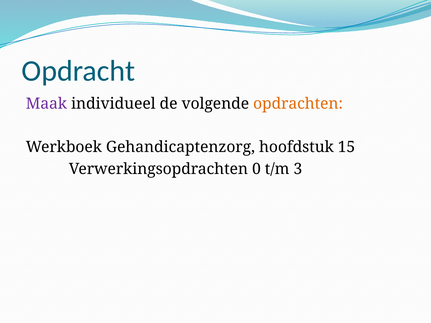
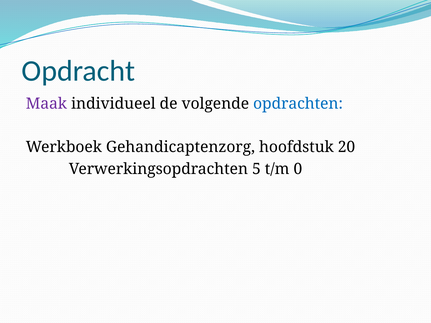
opdrachten colour: orange -> blue (298, 104)
15: 15 -> 20 (346, 147)
0: 0 -> 5 (256, 169)
3: 3 -> 0 (298, 169)
